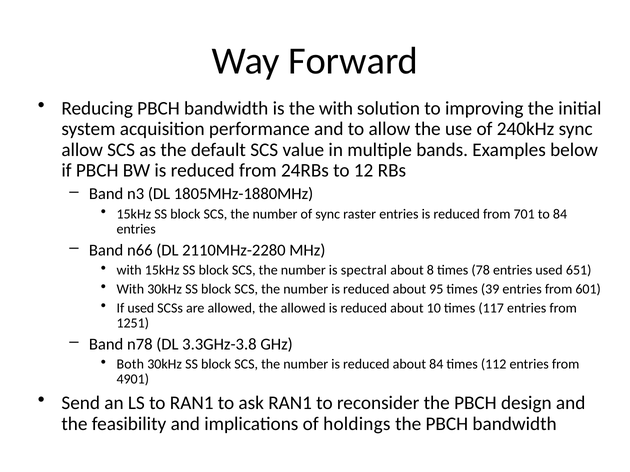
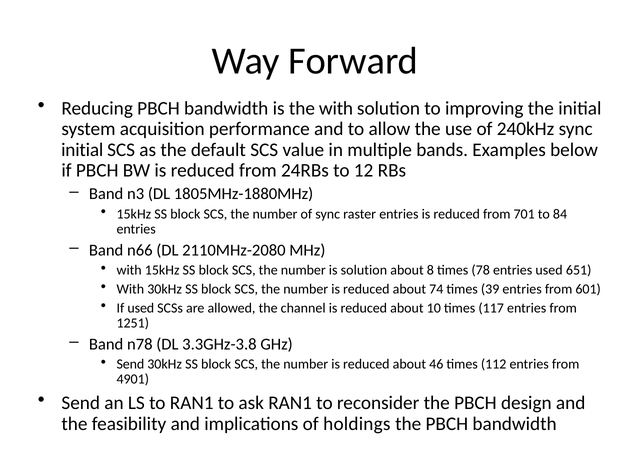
allow: allow -> initial (82, 150)
2110MHz-2280: 2110MHz-2280 -> 2110MHz-2080 (234, 251)
is spectral: spectral -> solution (364, 271)
95: 95 -> 74 (436, 289)
the allowed: allowed -> channel (303, 308)
Both: Both -> Send (130, 365)
about 84: 84 -> 46 (436, 365)
